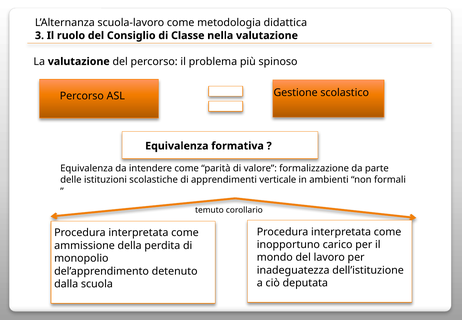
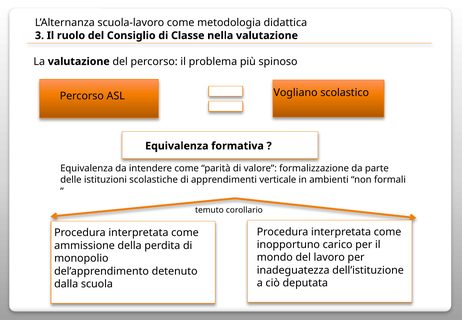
Gestione: Gestione -> Vogliano (296, 93)
